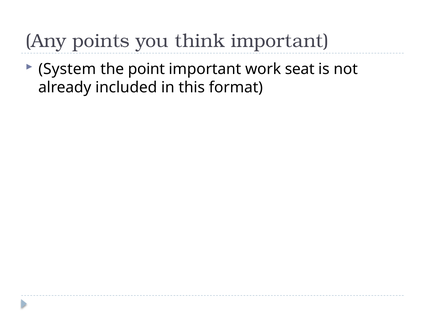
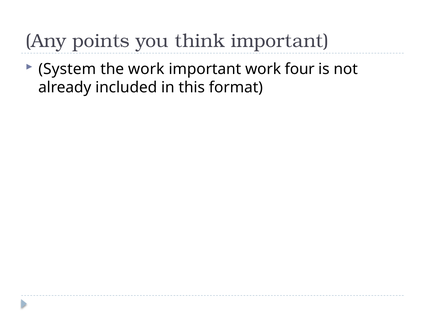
the point: point -> work (146, 69)
seat: seat -> four (300, 69)
